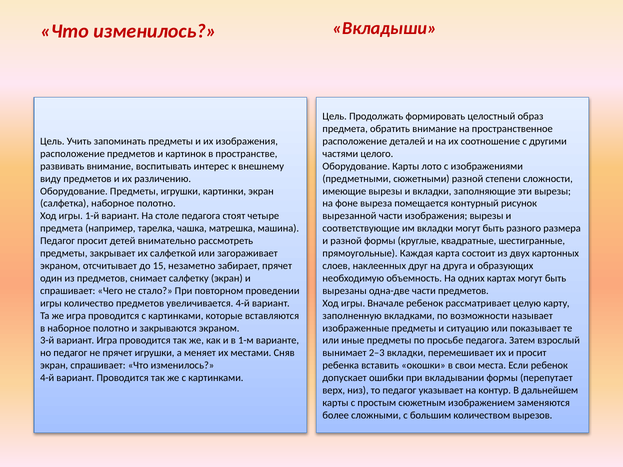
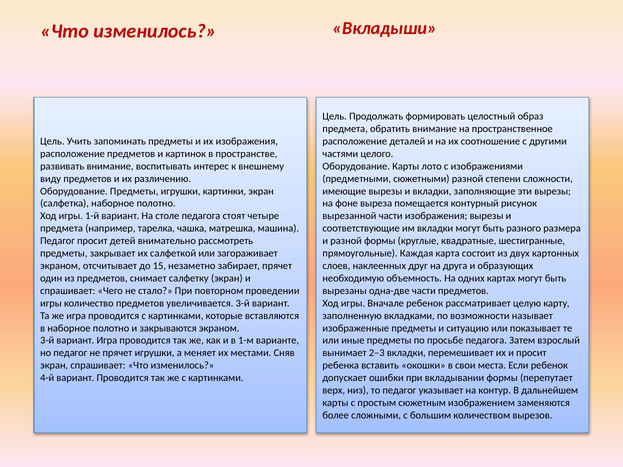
увеличивается 4-й: 4-й -> 3-й (243, 303)
